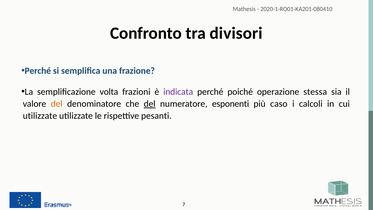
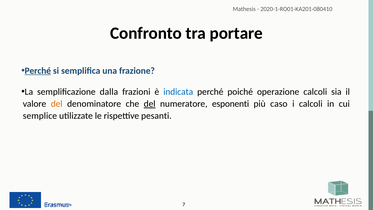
divisori: divisori -> portare (236, 33)
Perché underline: none -> present (38, 71)
volta: volta -> dalla (109, 92)
indicata colour: purple -> blue (178, 92)
operazione stessa: stessa -> calcoli (315, 92)
utilizzate: utilizzate -> semplice (40, 116)
